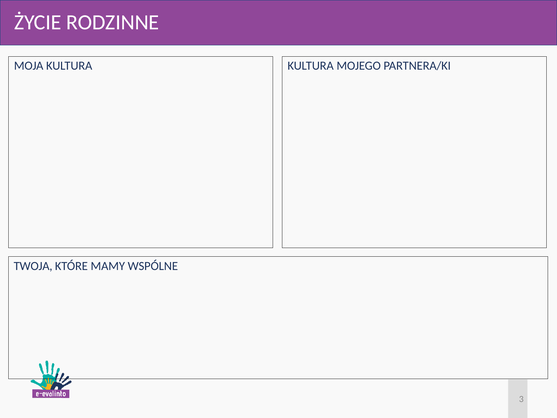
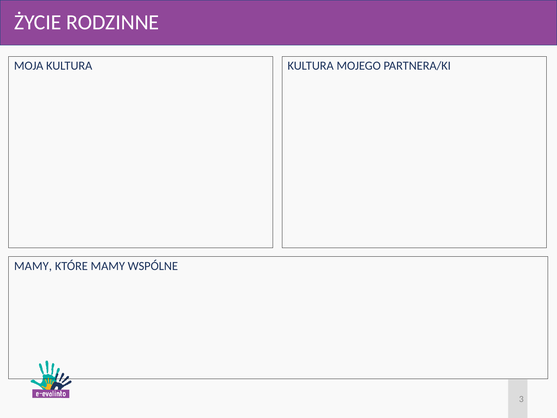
TWOJA: TWOJA -> MAMY (33, 266)
